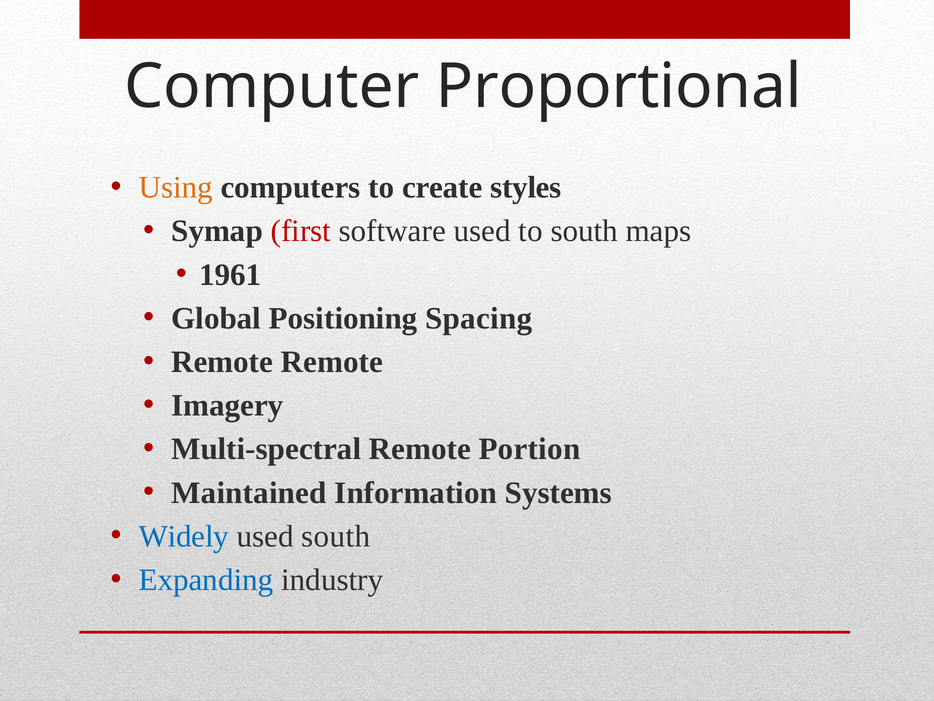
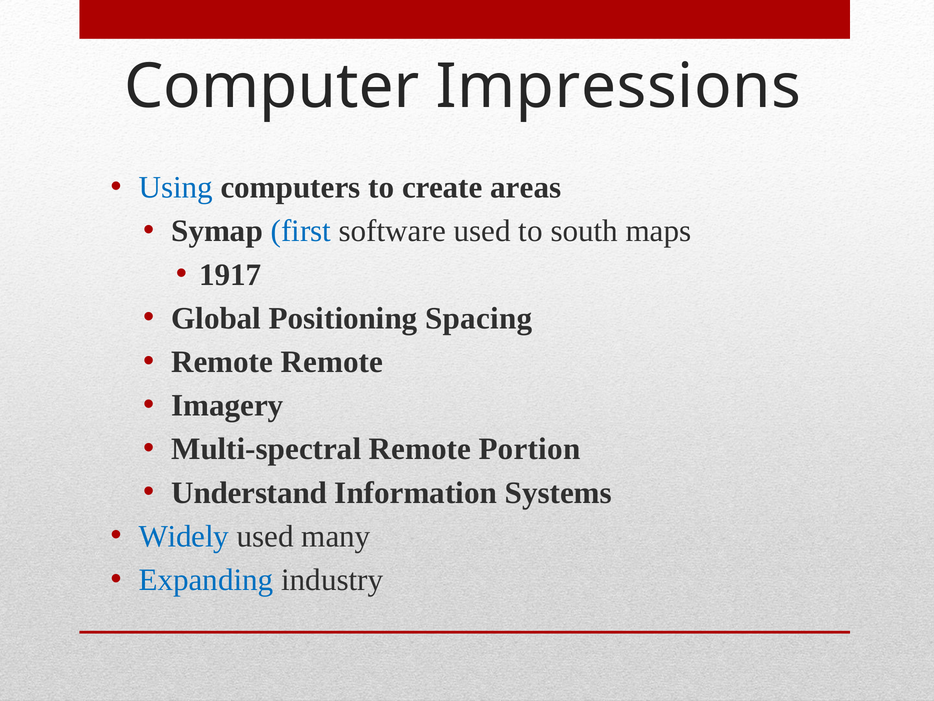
Proportional: Proportional -> Impressions (618, 87)
Using colour: orange -> blue (176, 187)
styles: styles -> areas (526, 187)
first colour: red -> blue (301, 231)
1961: 1961 -> 1917 (230, 275)
Maintained: Maintained -> Understand (249, 492)
used south: south -> many (336, 536)
